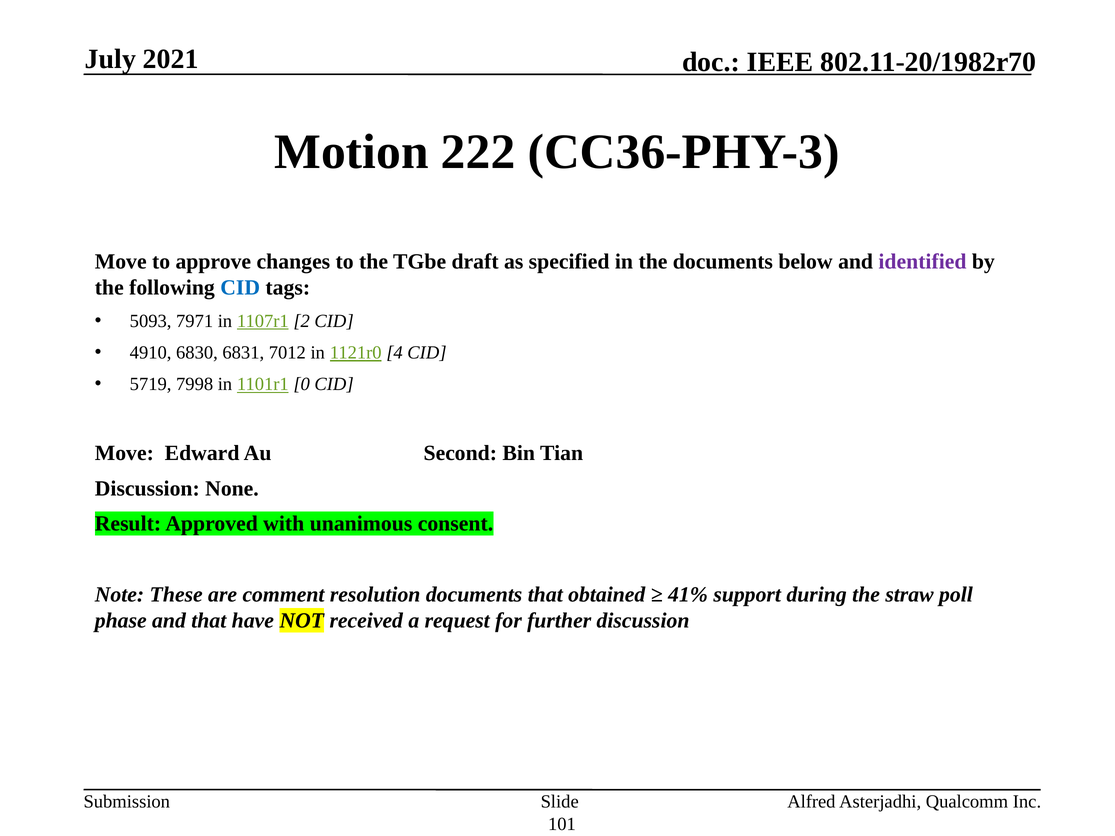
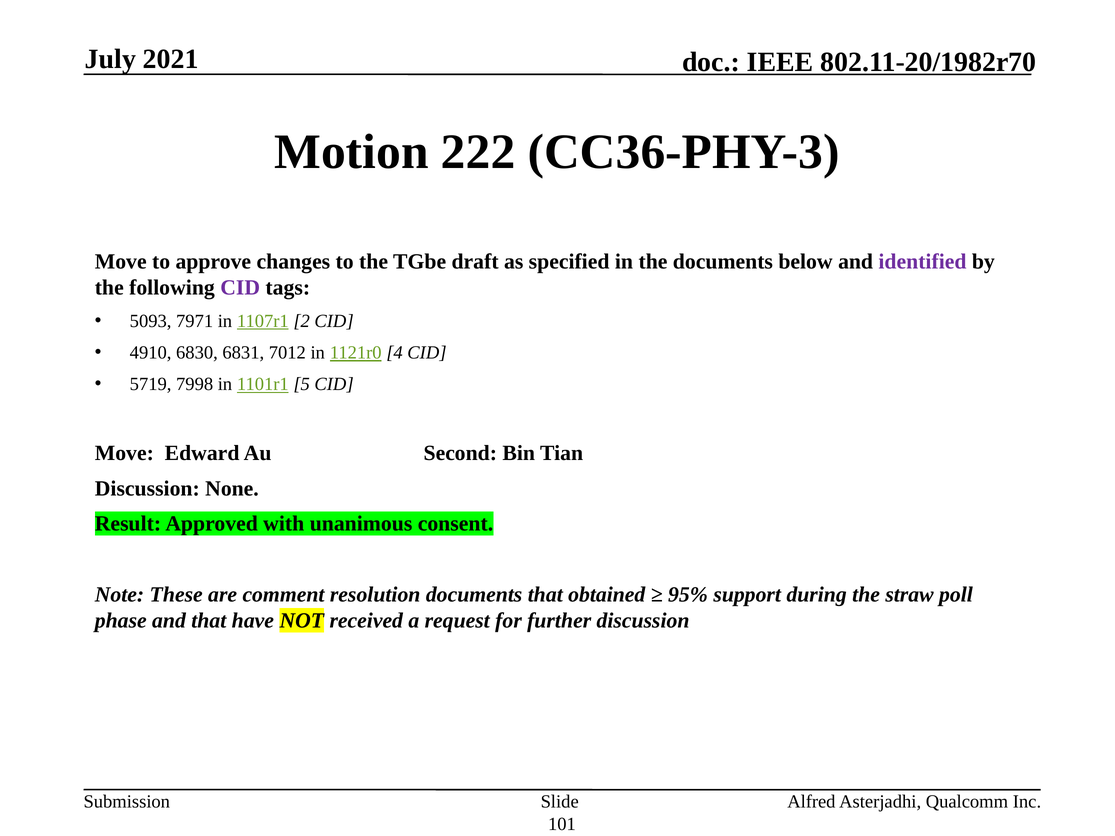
CID colour: blue -> purple (240, 288)
0: 0 -> 5 (302, 384)
41%: 41% -> 95% (688, 595)
